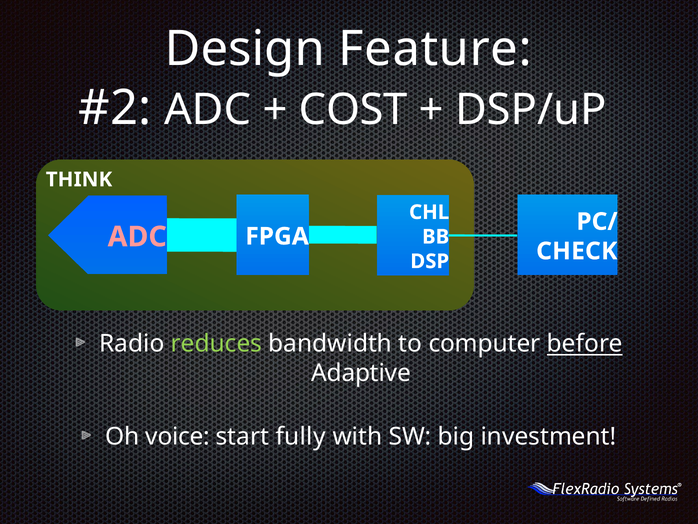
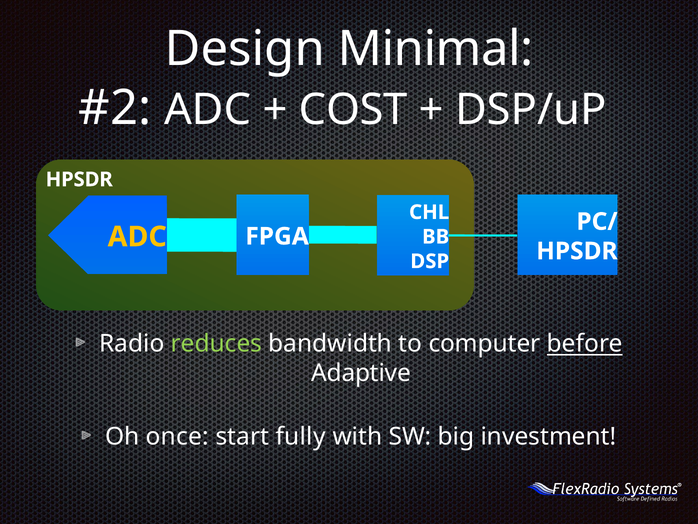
Feature: Feature -> Minimal (436, 49)
THINK: THINK -> HPSDR (79, 179)
ADC colour: pink -> yellow (137, 237)
CHECK: CHECK -> HPSDR (577, 251)
voice: voice -> once (177, 436)
